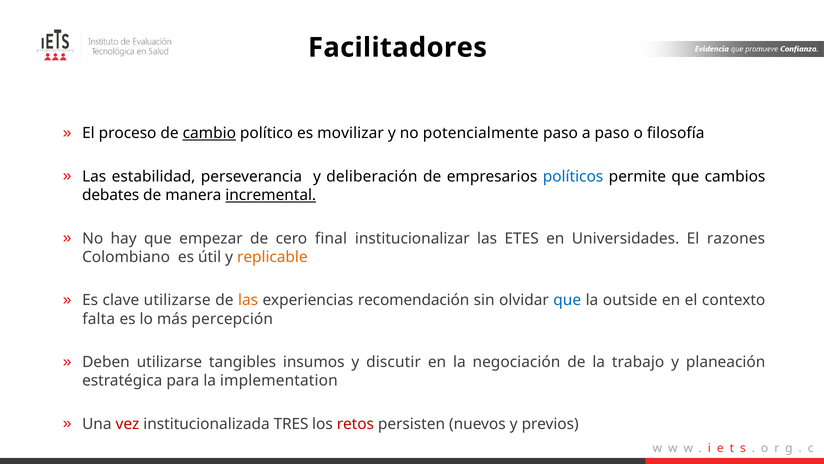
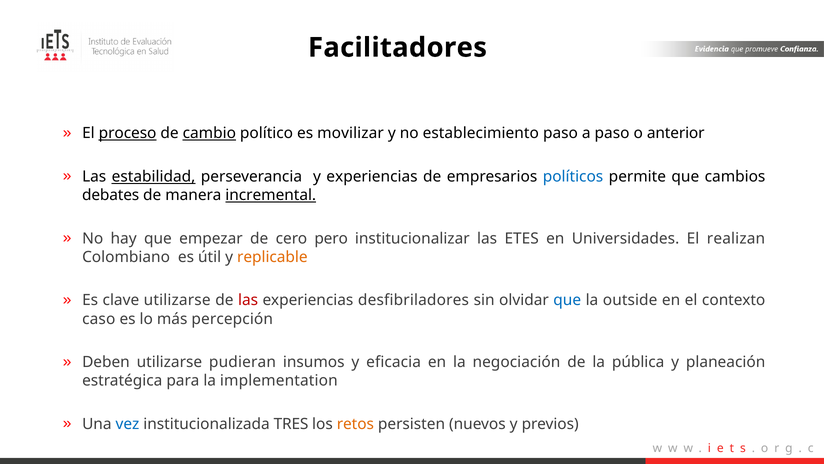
proceso underline: none -> present (128, 133)
potencialmente: potencialmente -> establecimiento (481, 133)
filosofía: filosofía -> anterior (676, 133)
estabilidad underline: none -> present (154, 176)
y deliberación: deliberación -> experiencias (372, 176)
final: final -> pero (331, 238)
razones: razones -> realizan (736, 238)
las colour: orange -> red (248, 300)
recomendación: recomendación -> desfibriladores (413, 300)
falta: falta -> caso (99, 319)
tangibles: tangibles -> pudieran (242, 362)
discutir: discutir -> eficacia (394, 362)
trabajo: trabajo -> pública (638, 362)
vez colour: red -> blue (127, 424)
retos colour: red -> orange (355, 424)
